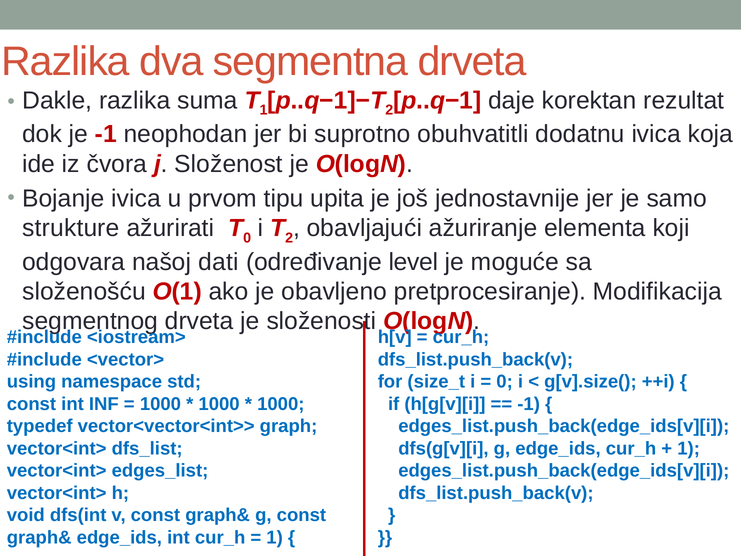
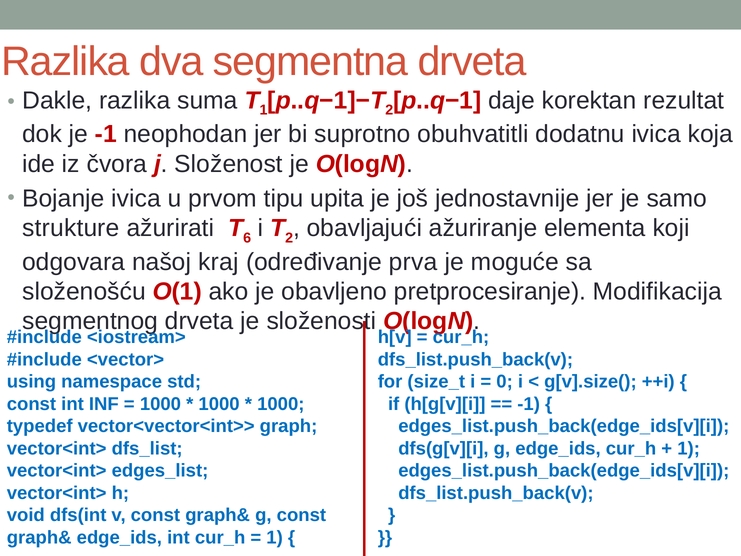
0: 0 -> 6 (247, 238)
dati: dati -> kraj (218, 262)
level: level -> prva (413, 262)
